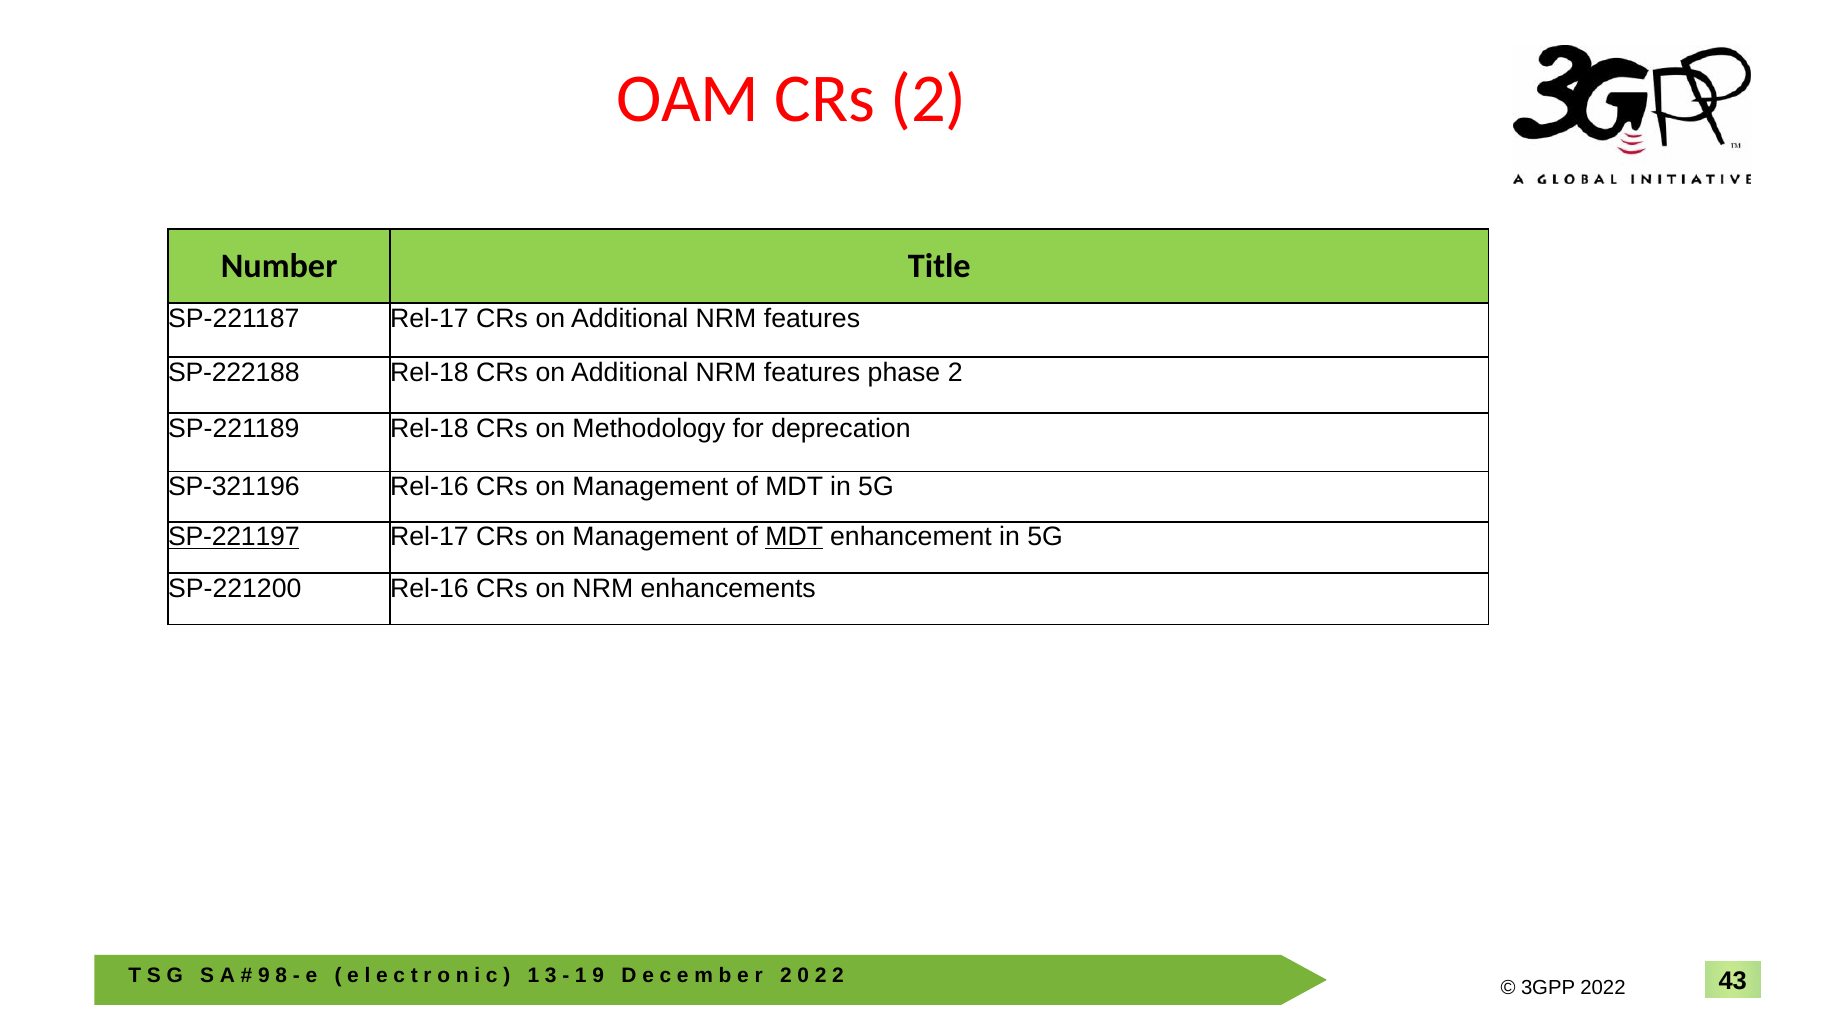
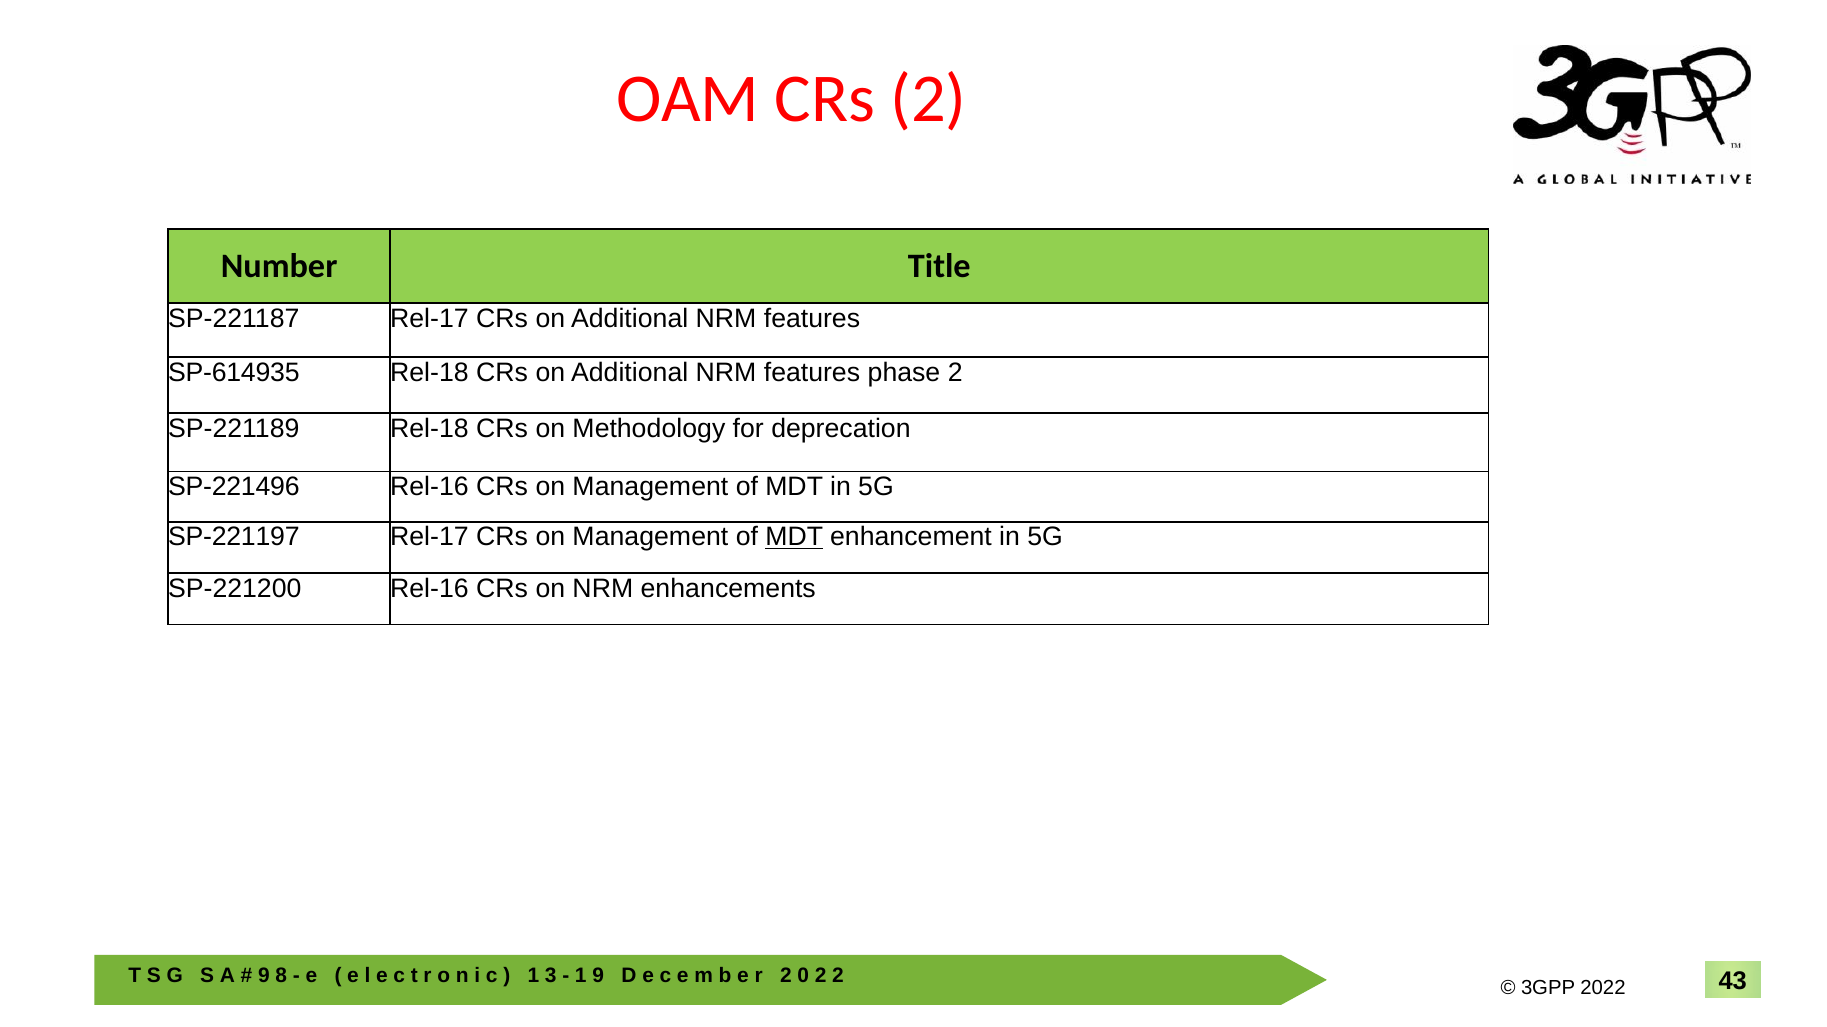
SP-222188: SP-222188 -> SP-614935 (234, 373)
SP-321196: SP-321196 -> SP-221496 (234, 487)
SP-221197 underline: present -> none (234, 537)
